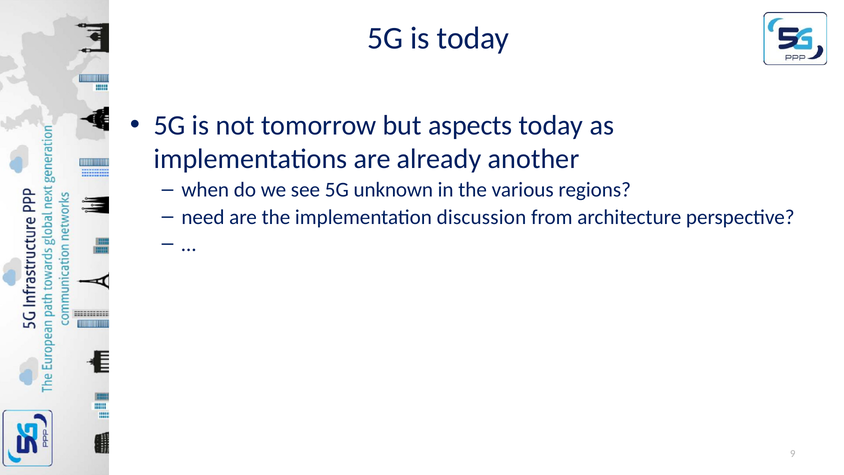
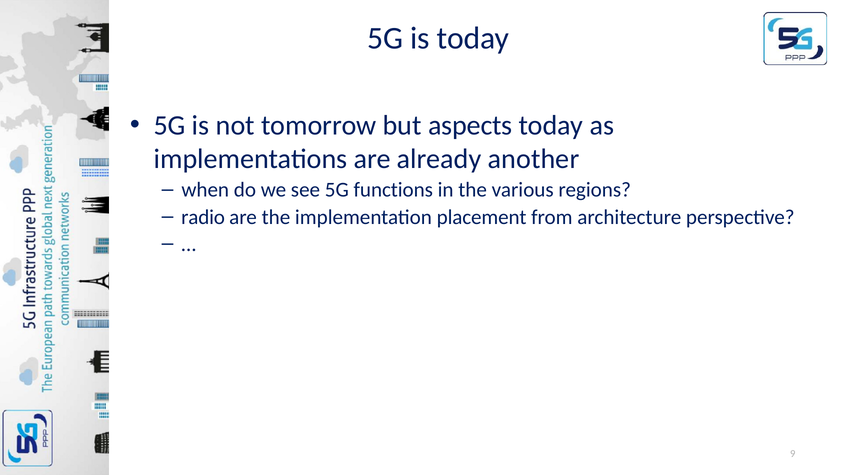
unknown: unknown -> functions (393, 190)
need: need -> radio (203, 217)
discussion: discussion -> placement (482, 217)
